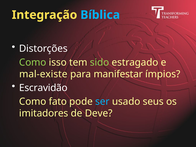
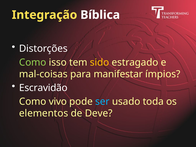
Bíblica colour: light blue -> white (100, 15)
sido colour: light green -> yellow (100, 62)
mal-existe: mal-existe -> mal-coisas (43, 74)
fato: fato -> vivo (58, 102)
seus: seus -> toda (153, 102)
imitadores: imitadores -> elementos (44, 113)
